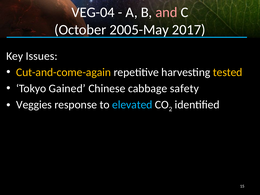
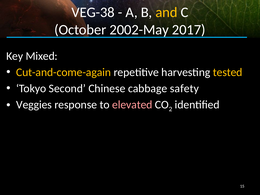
VEG-04: VEG-04 -> VEG-38 (93, 12)
and colour: pink -> yellow (166, 12)
2005-May: 2005-May -> 2002-May (139, 30)
Issues: Issues -> Mixed (42, 56)
Gained: Gained -> Second (67, 88)
elevated colour: light blue -> pink (132, 105)
